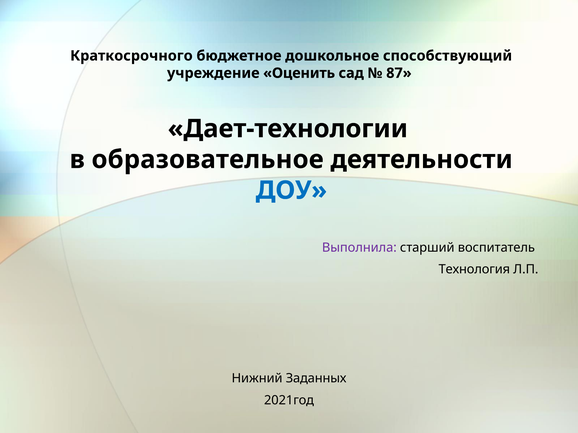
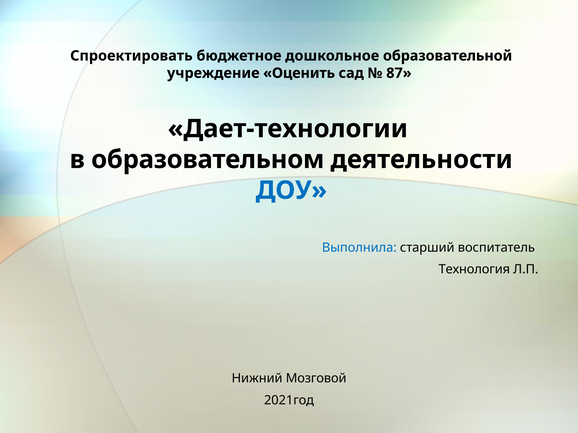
Краткосрочного: Краткосрочного -> Спроектировать (131, 56)
способствующий: способствующий -> образовательной (448, 56)
образовательное: образовательное -> образовательном (208, 160)
Выполнила colour: purple -> blue (359, 248)
Заданных: Заданных -> Мозговой (316, 379)
